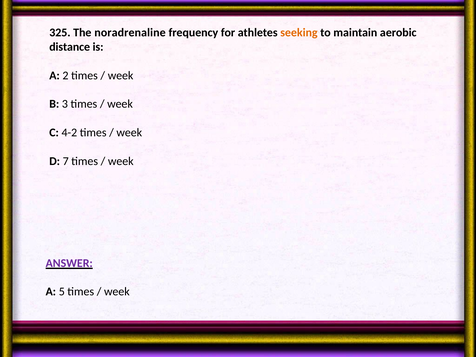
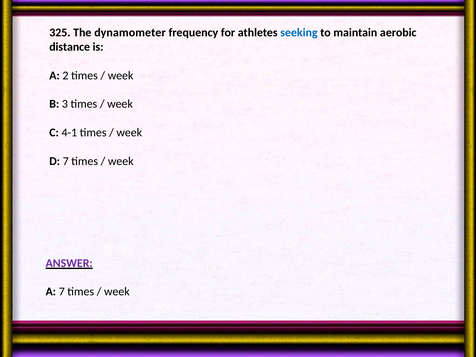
noradrenaline: noradrenaline -> dynamometer (130, 33)
seeking colour: orange -> blue (299, 33)
4-2: 4-2 -> 4-1 (69, 133)
A 5: 5 -> 7 (62, 292)
